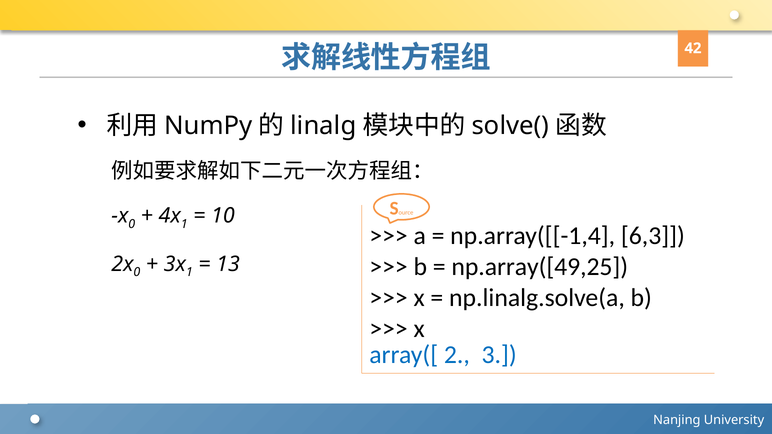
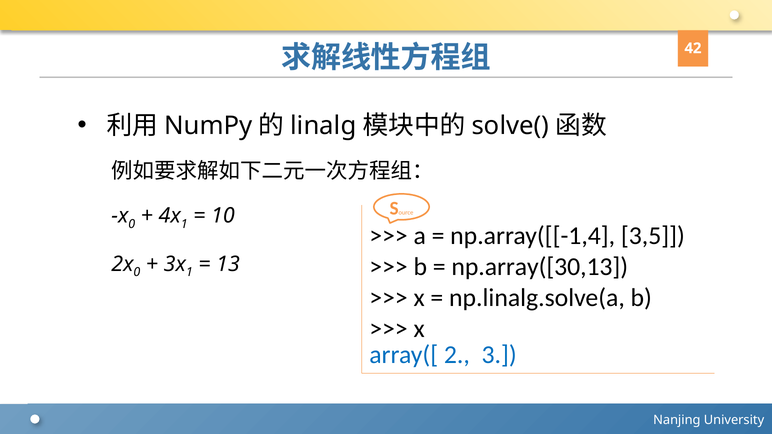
6,3: 6,3 -> 3,5 (653, 236)
np.array([49,25: np.array([49,25 -> np.array([30,13 (540, 267)
